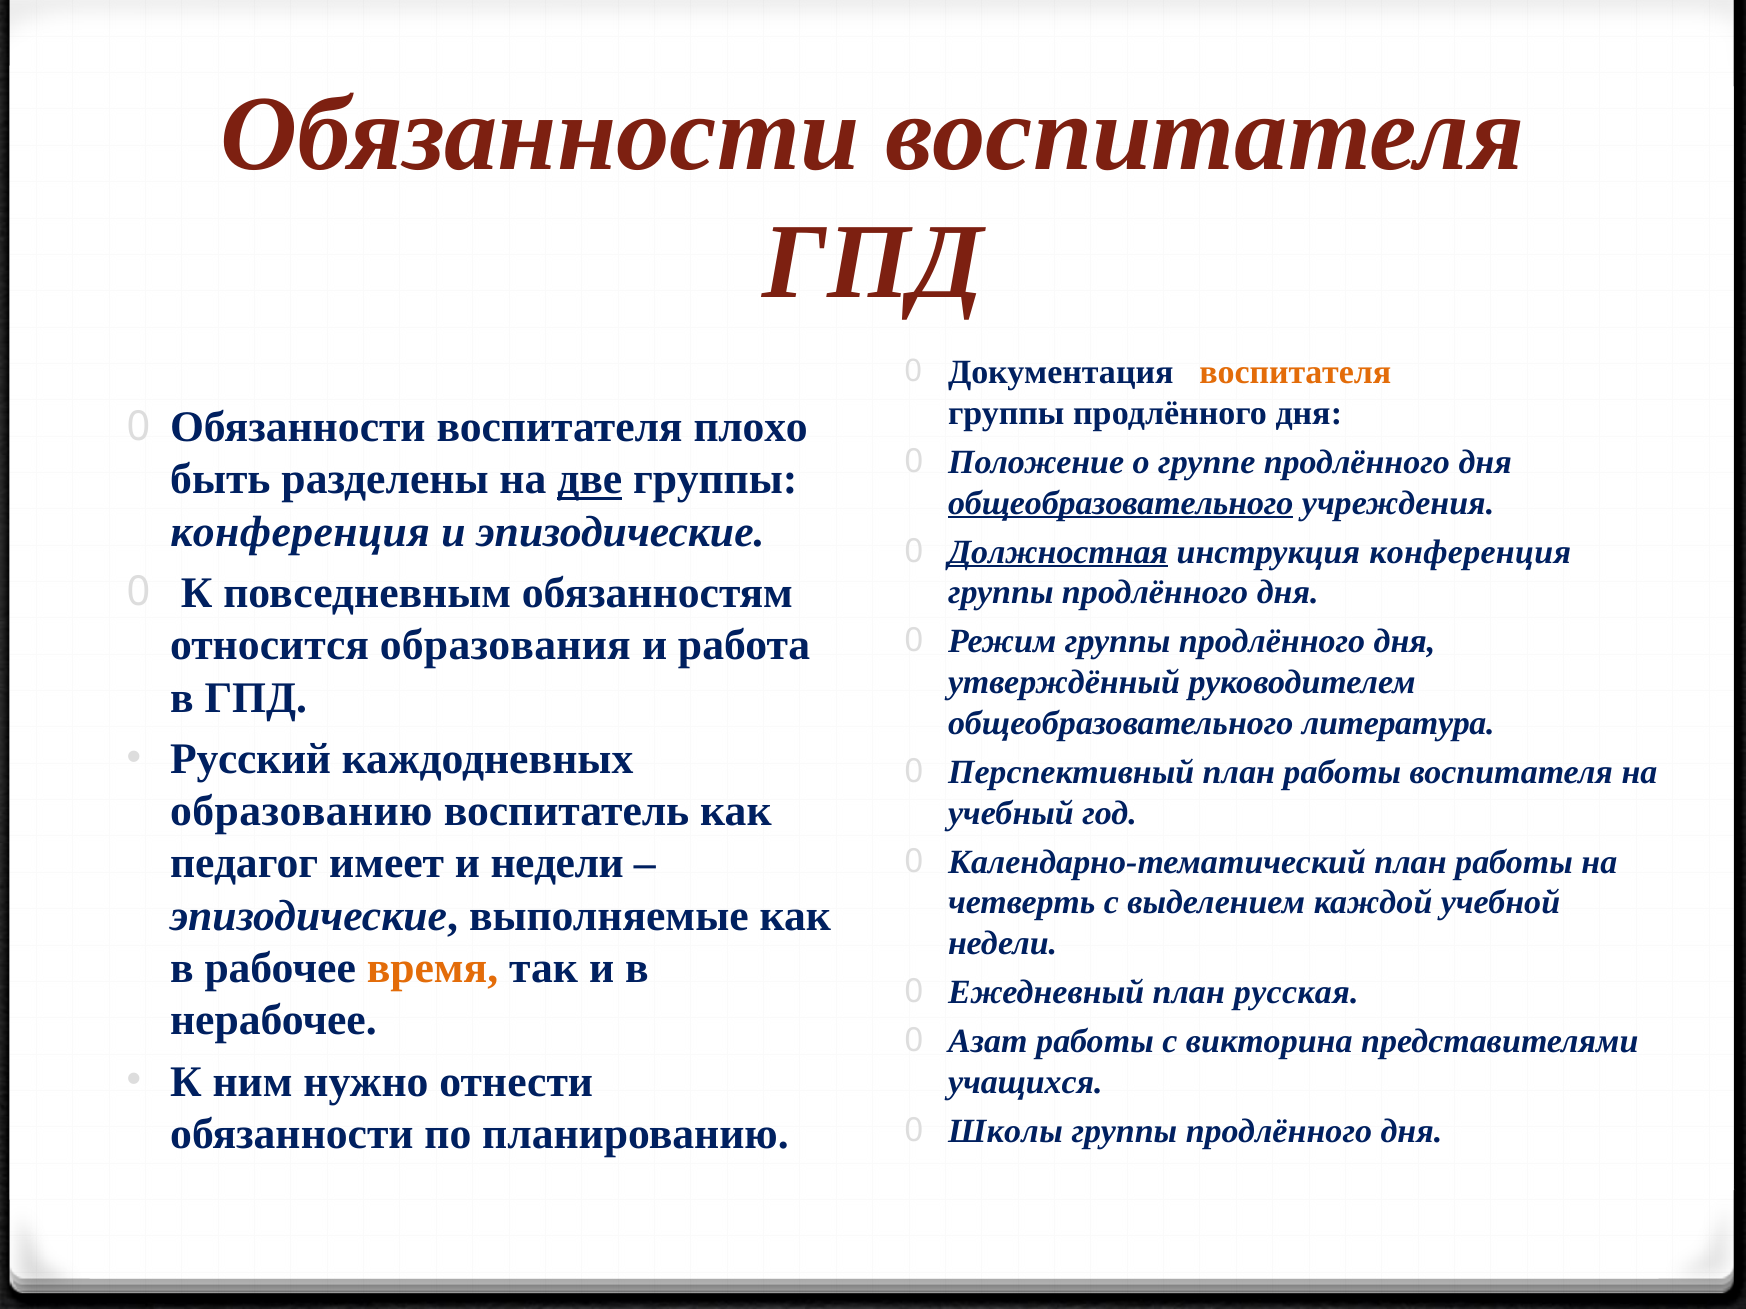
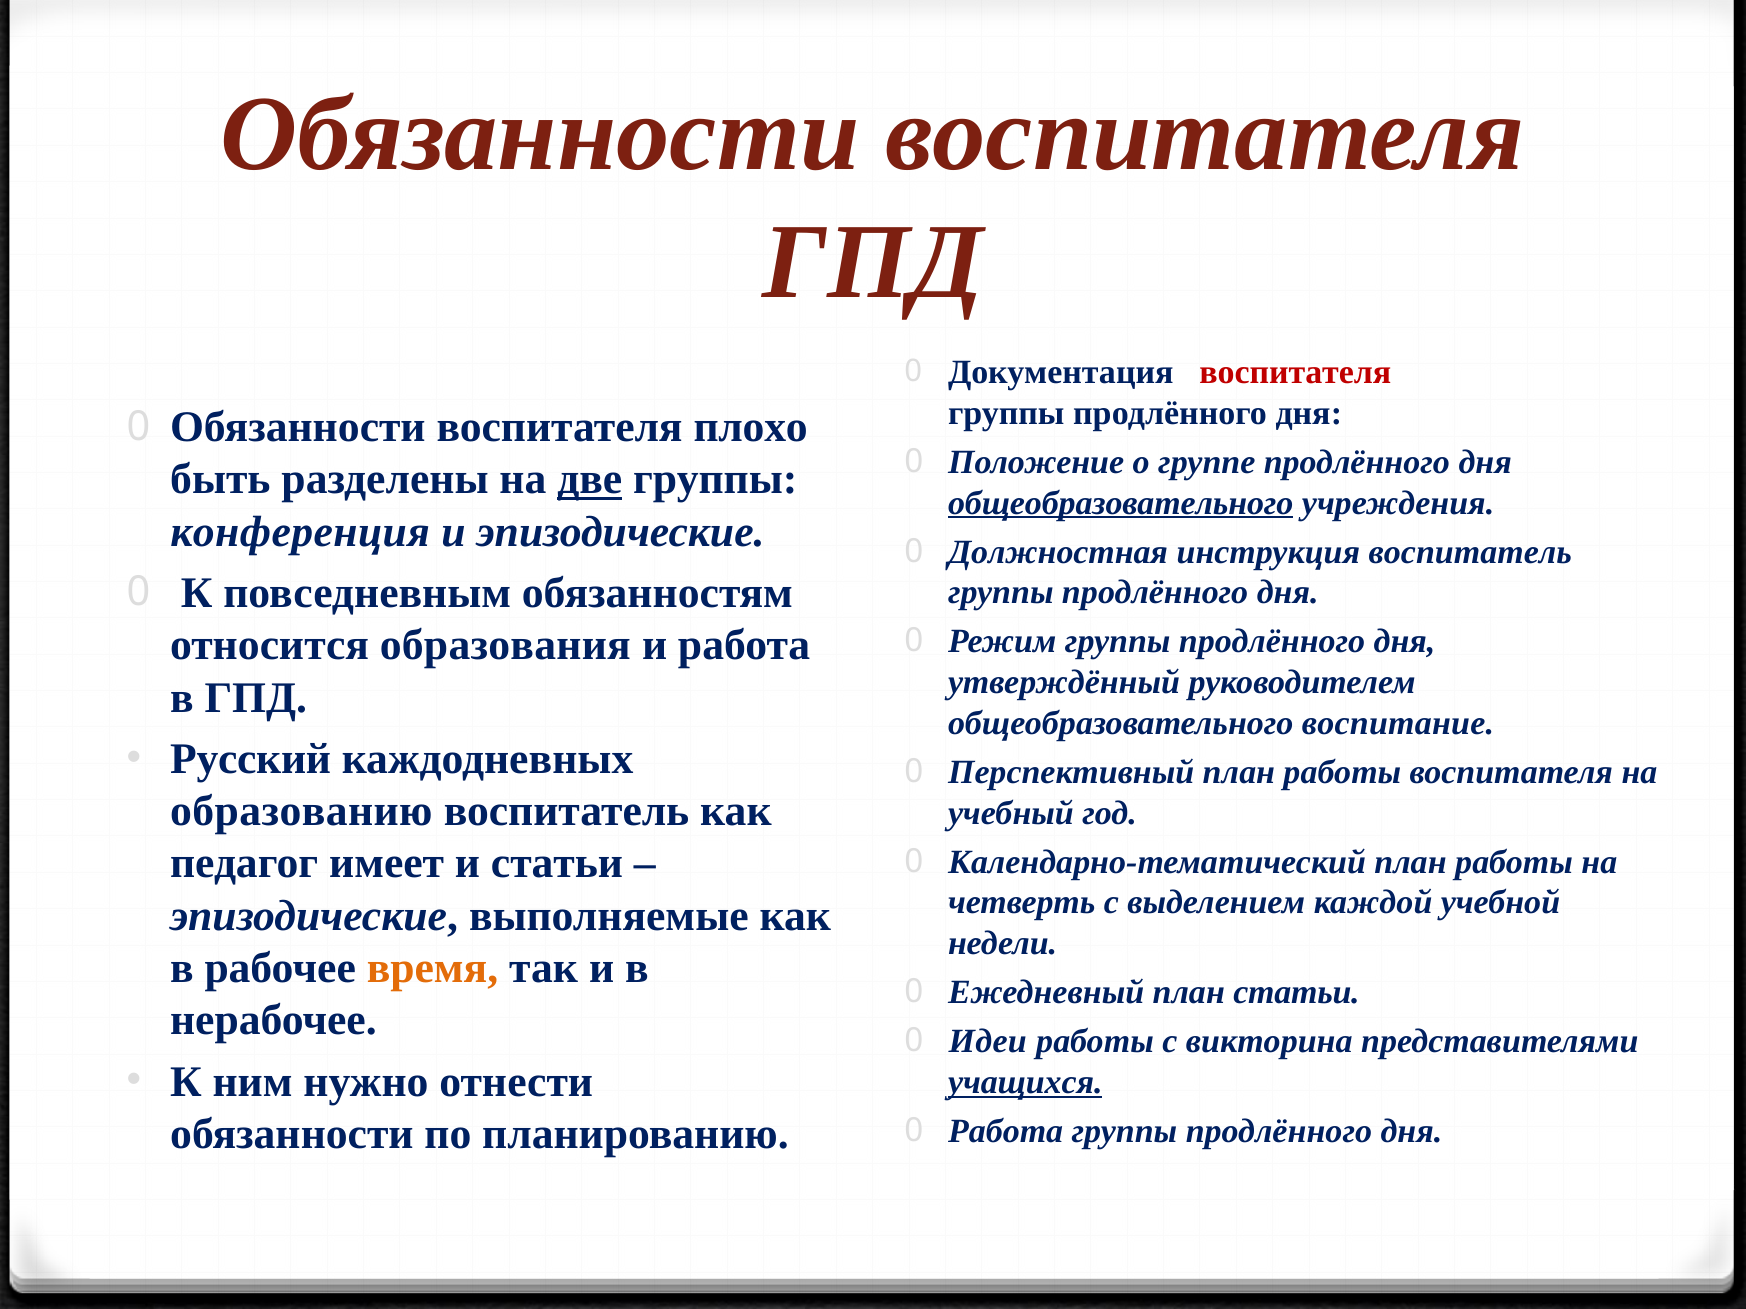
воспитателя colour: orange -> red (1295, 373)
Должностная underline: present -> none (1058, 552)
инструкция конференция: конференция -> воспитатель (1470, 552)
литература: литература -> воспитание (1398, 723)
и недели: недели -> статьи (557, 864)
план русская: русская -> статьи (1297, 993)
Азат: Азат -> Идеи (988, 1042)
учащихся underline: none -> present (1025, 1082)
Школы: Школы -> Работа (1006, 1131)
